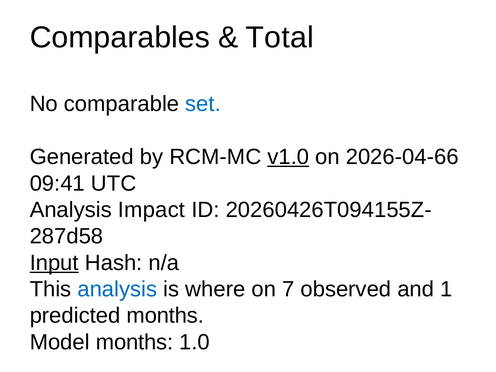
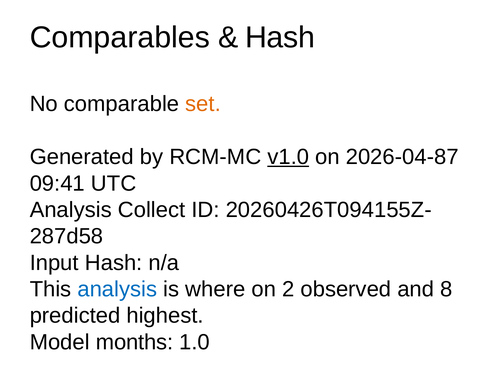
Total: Total -> Hash (280, 38)
set colour: blue -> orange (203, 104)
2026-04-66: 2026-04-66 -> 2026-04-87 (402, 157)
Impact: Impact -> Collect (152, 210)
Input underline: present -> none (54, 263)
7: 7 -> 2 (288, 289)
1: 1 -> 8 (446, 289)
predicted months: months -> highest (165, 316)
